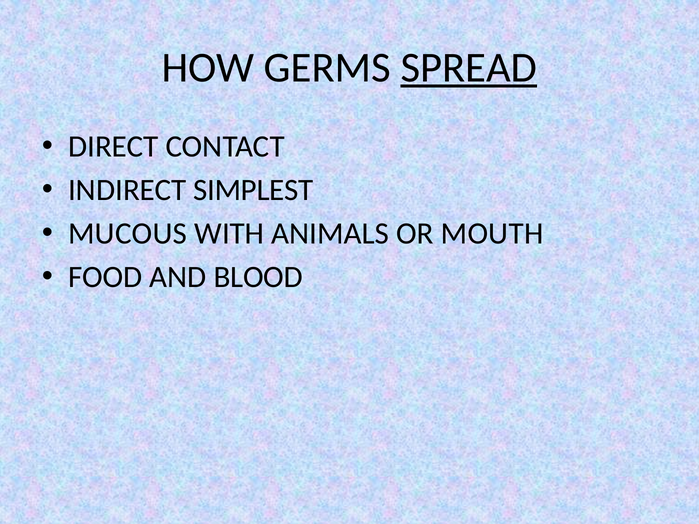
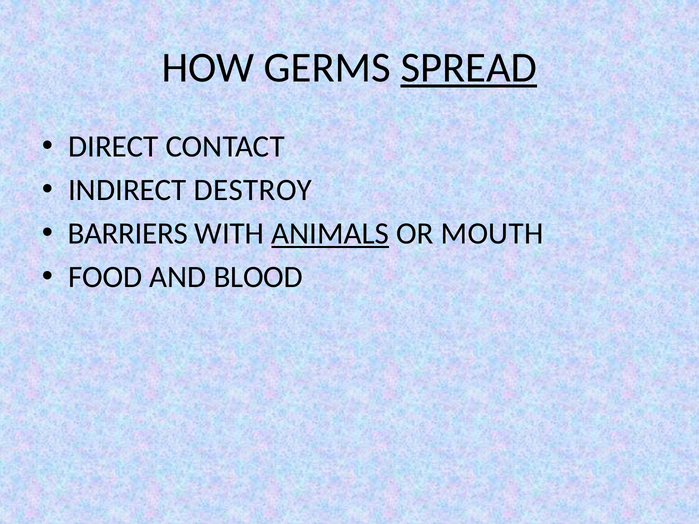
SIMPLEST: SIMPLEST -> DESTROY (253, 190)
MUCOUS: MUCOUS -> BARRIERS (128, 234)
ANIMALS underline: none -> present (330, 234)
